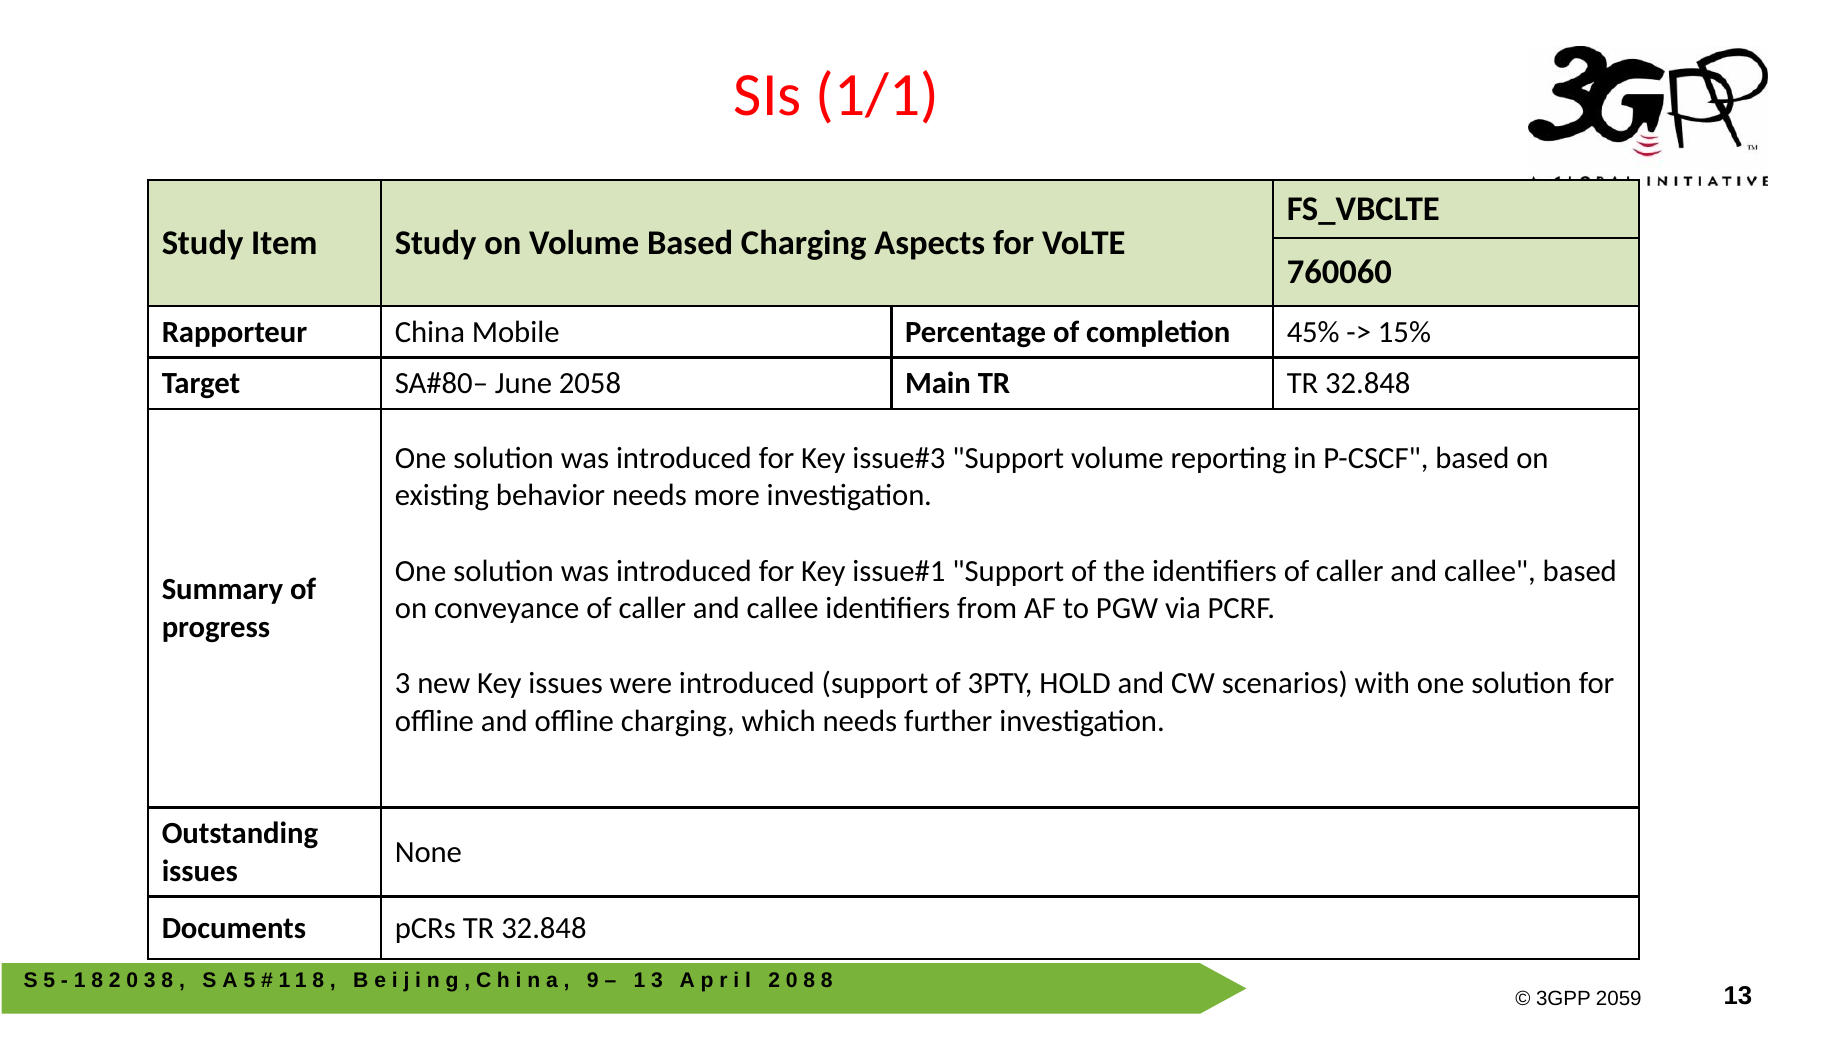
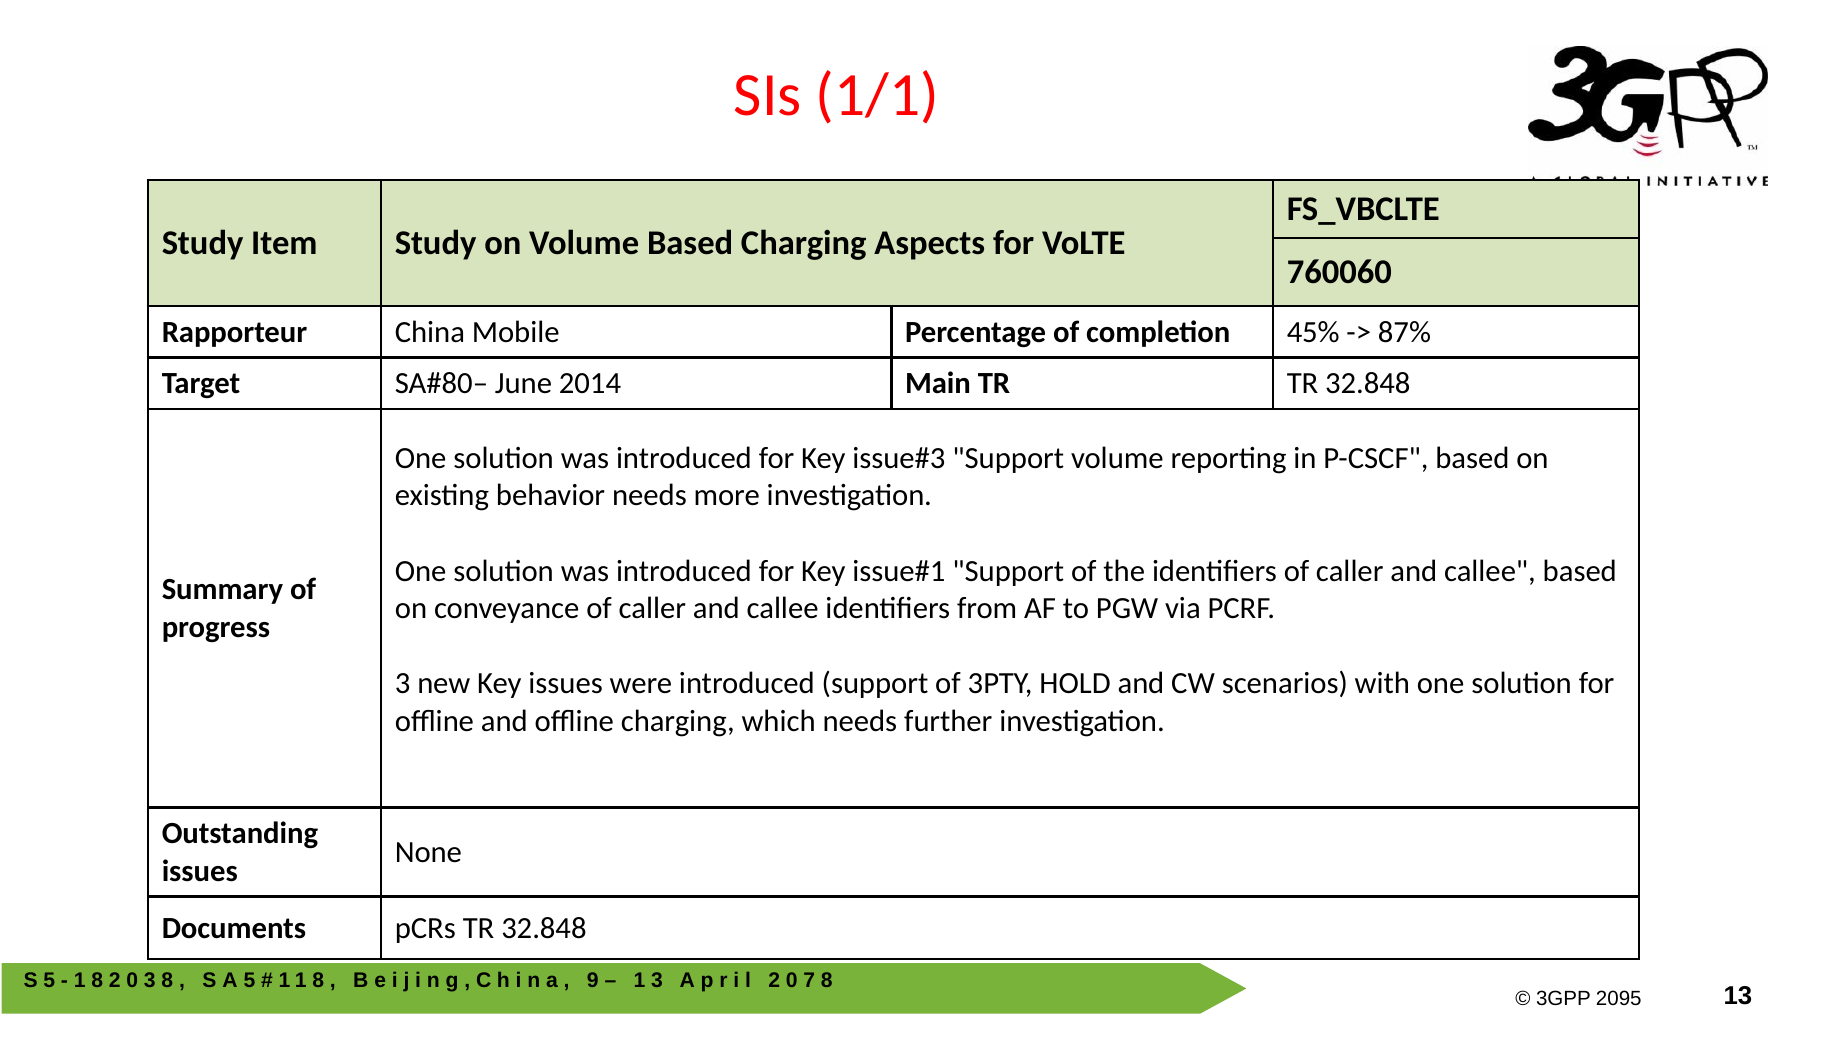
15%: 15% -> 87% (1404, 332)
2058: 2058 -> 2014 (590, 383)
8: 8 -> 7 (809, 980)
2059: 2059 -> 2095 (1619, 999)
